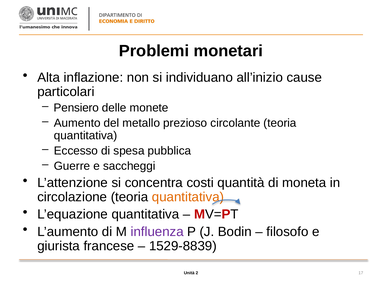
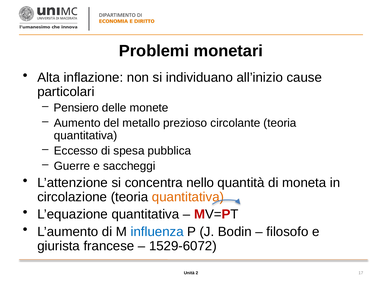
costi: costi -> nello (200, 183)
influenza colour: purple -> blue (157, 232)
1529-8839: 1529-8839 -> 1529-6072 (183, 246)
